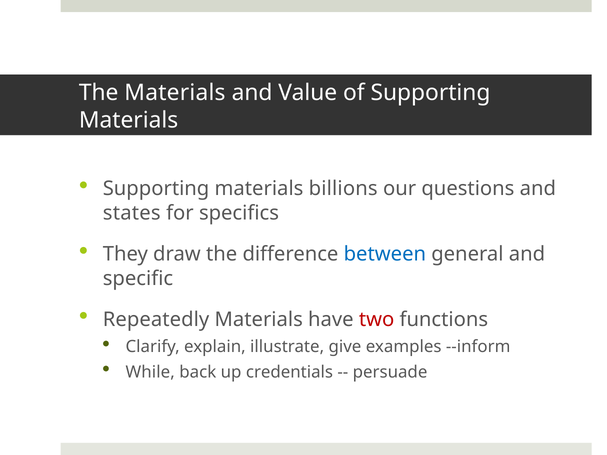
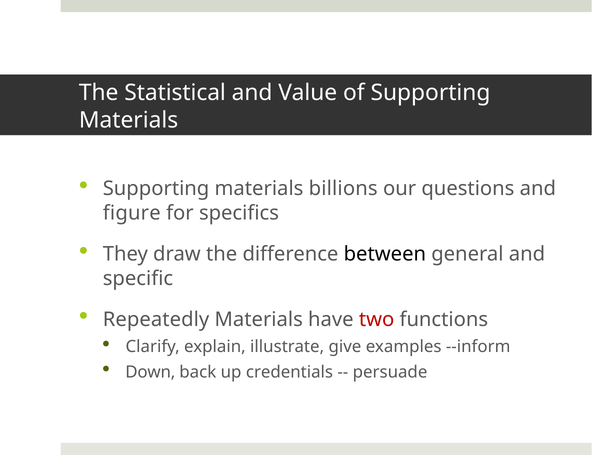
The Materials: Materials -> Statistical (175, 93)
states: states -> figure (132, 213)
between colour: blue -> black (385, 254)
While: While -> Down (150, 372)
